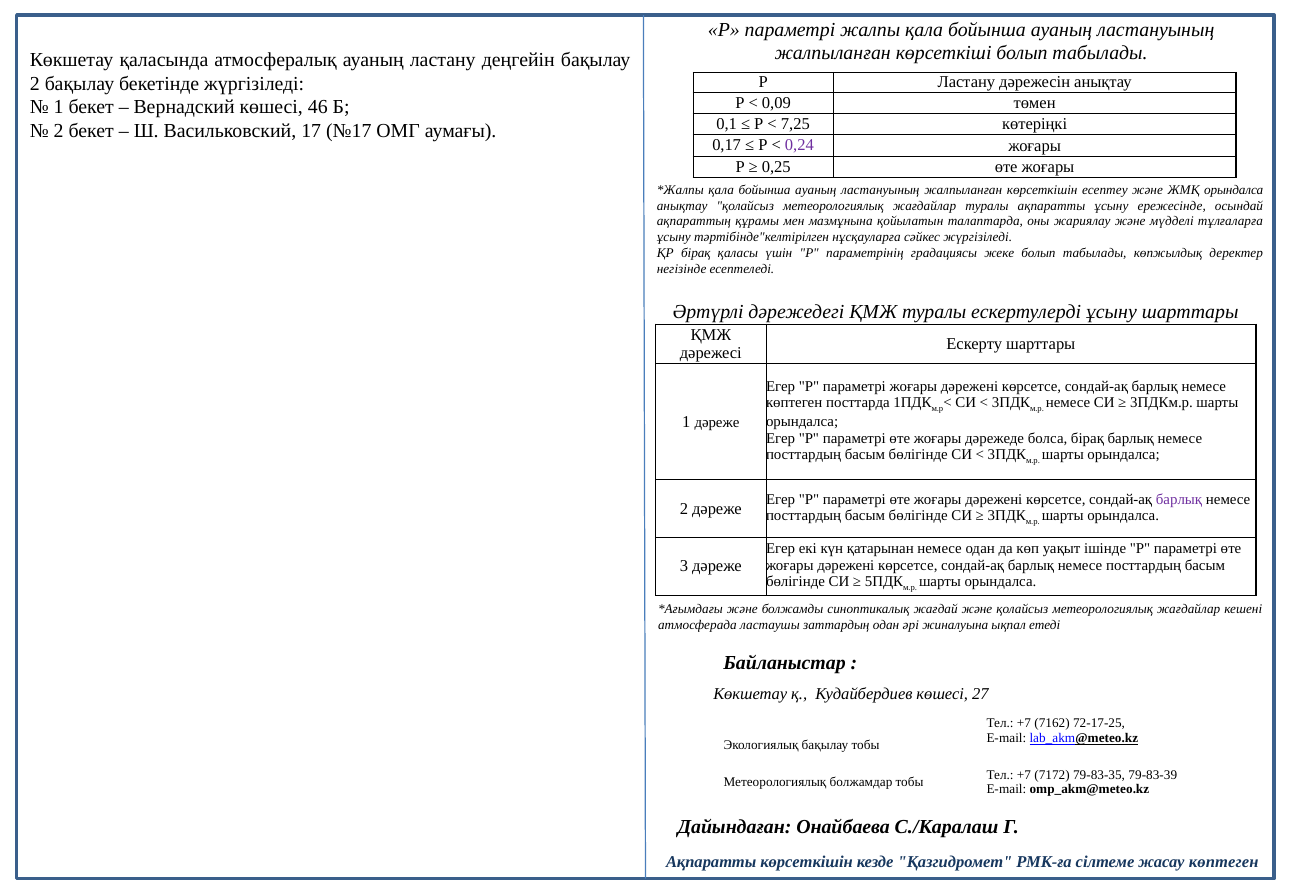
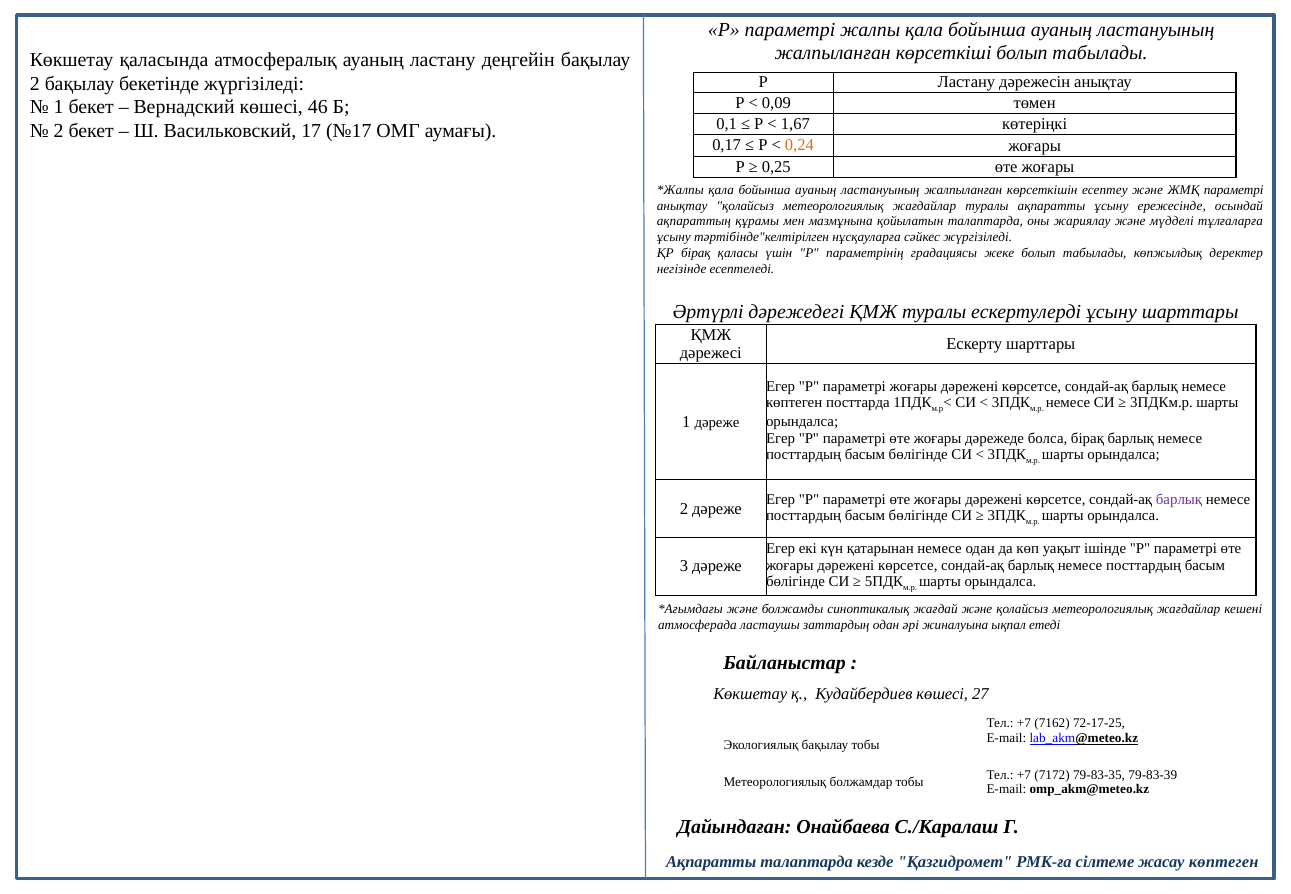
7,25: 7,25 -> 1,67 (795, 124)
0,24 colour: purple -> orange (799, 145)
ЖМҚ орындалса: орындалса -> параметрі (1234, 190)
Ақпаратты көрсеткішін: көрсеткішін -> талаптарда (807, 862)
